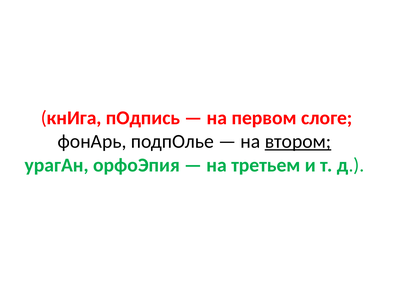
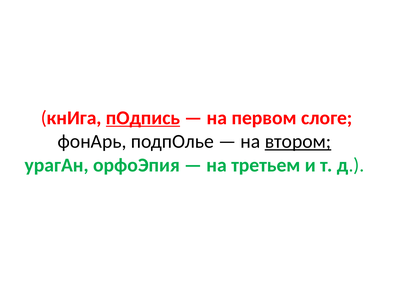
пОдпись underline: none -> present (143, 118)
